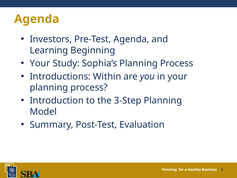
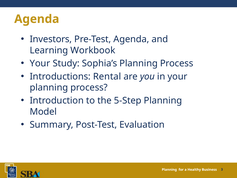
Beginning: Beginning -> Workbook (93, 50)
Within: Within -> Rental (107, 76)
3-Step: 3-Step -> 5-Step (128, 100)
